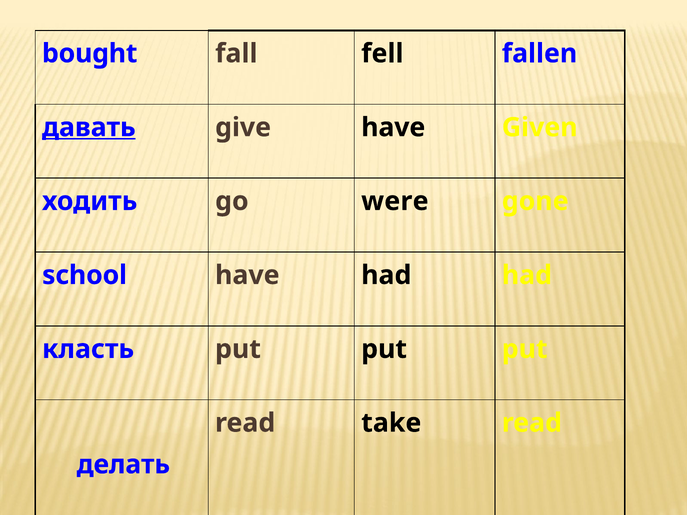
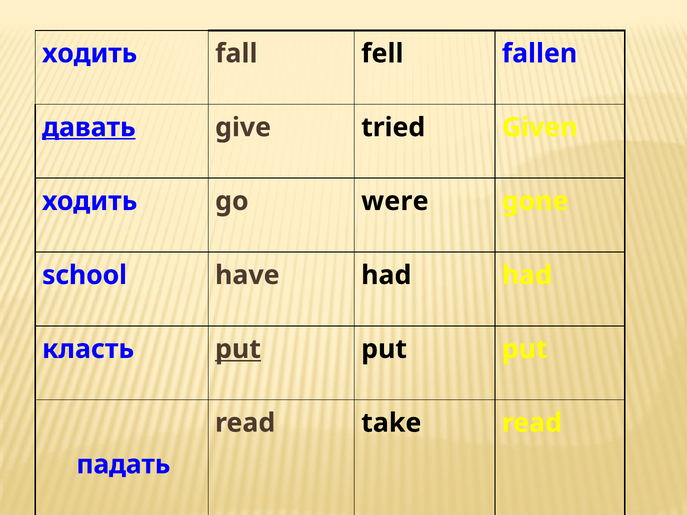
bought: bought -> ходить (90, 54)
give have: have -> tried (393, 127)
put underline: none -> present (238, 349)
делать: делать -> падать (123, 465)
